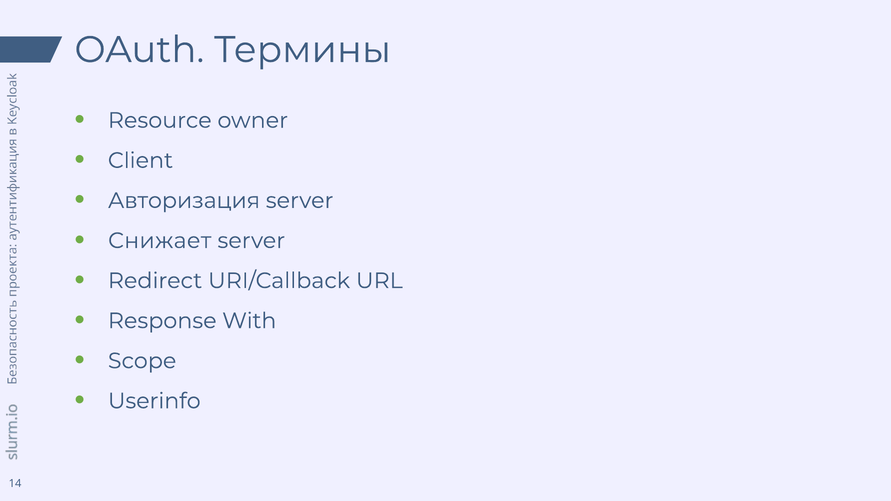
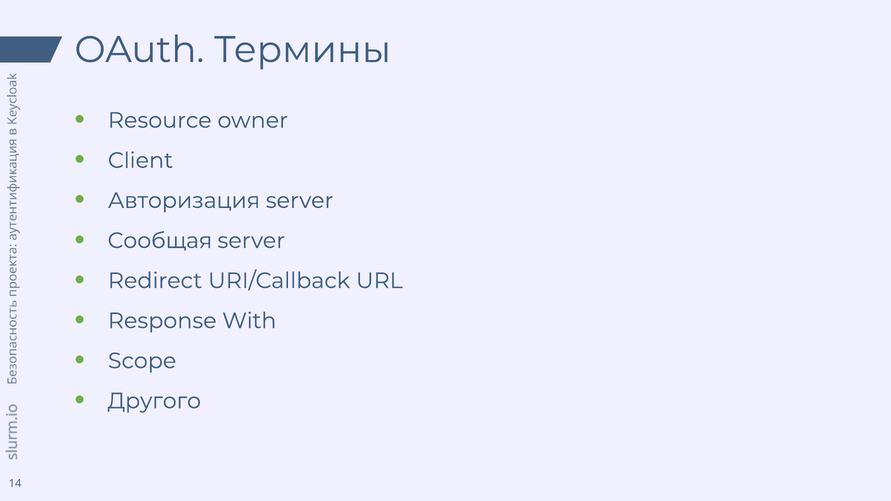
Снижает: Снижает -> Сообщая (160, 241)
Userinfo: Userinfo -> Другого (154, 401)
